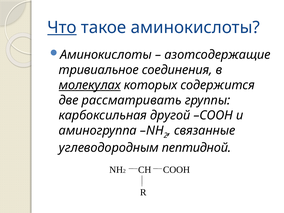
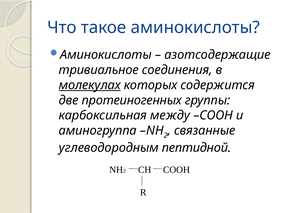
Что underline: present -> none (62, 27)
рассматривать: рассматривать -> протеиногенных (132, 100)
другой: другой -> между (170, 115)
